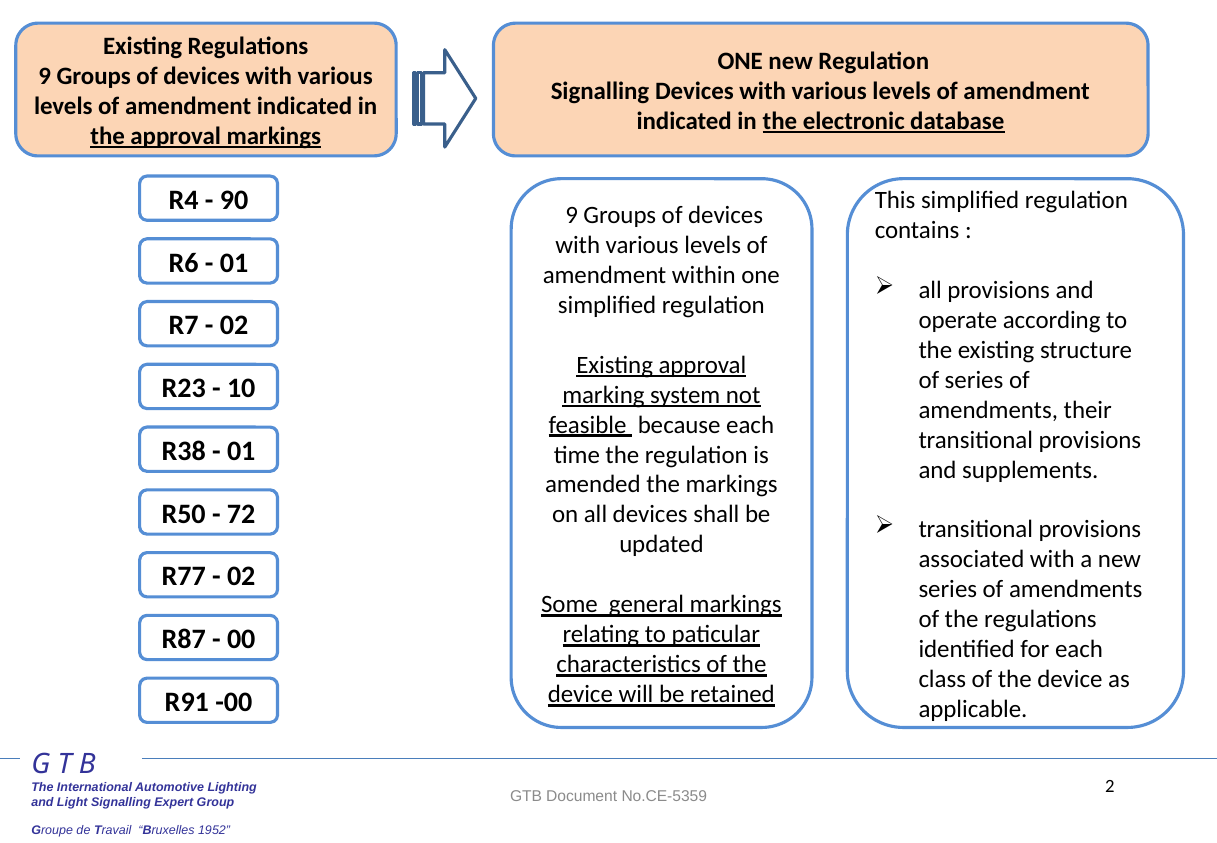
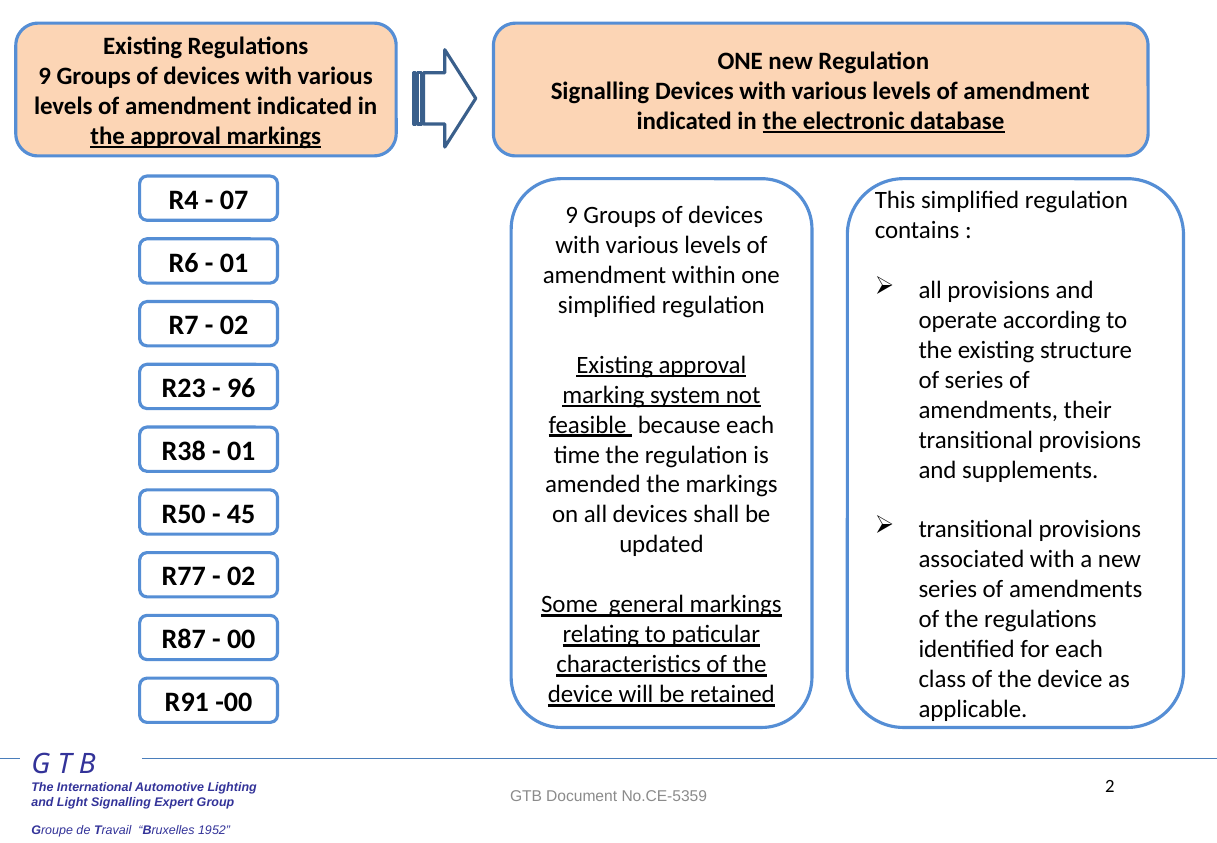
90: 90 -> 07 (234, 200)
10: 10 -> 96 (241, 388)
72: 72 -> 45 (241, 514)
